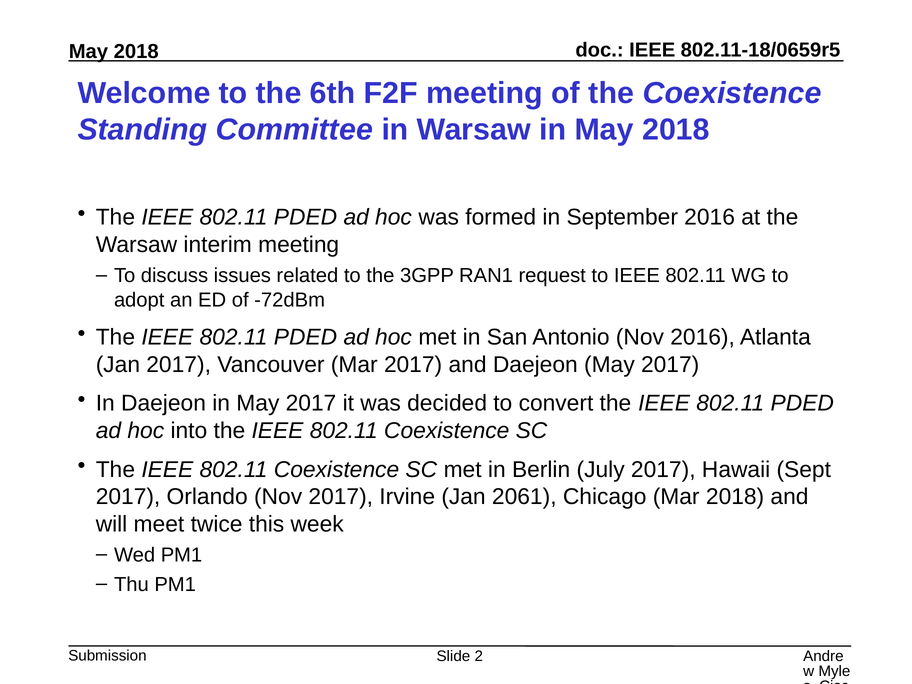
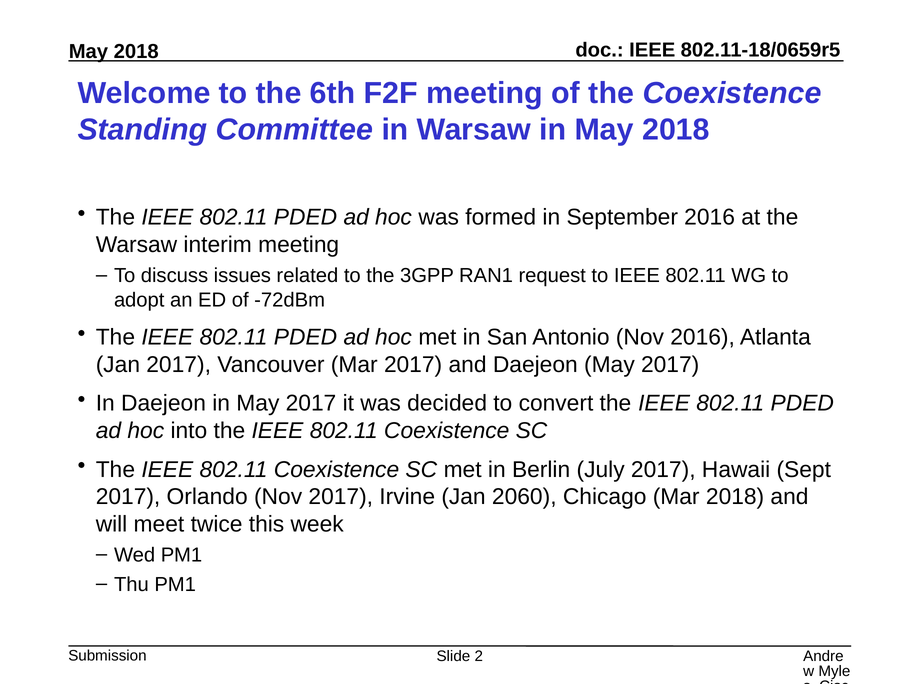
2061: 2061 -> 2060 (524, 497)
